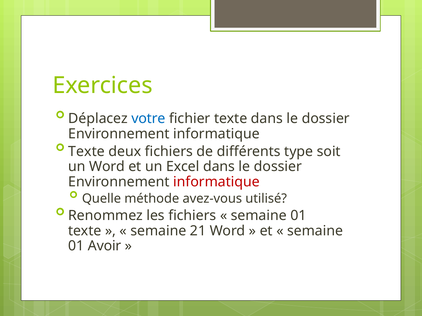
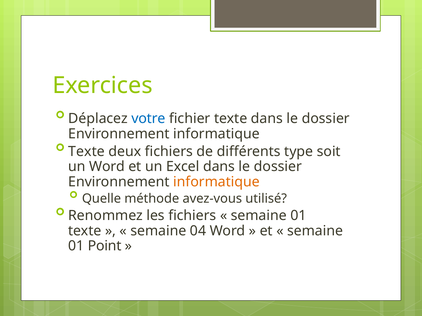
informatique colour: red -> orange (217, 182)
21: 21 -> 04 (198, 231)
Avoir: Avoir -> Point (105, 246)
